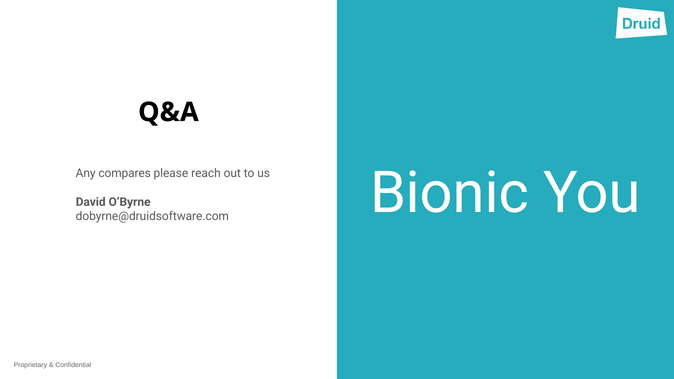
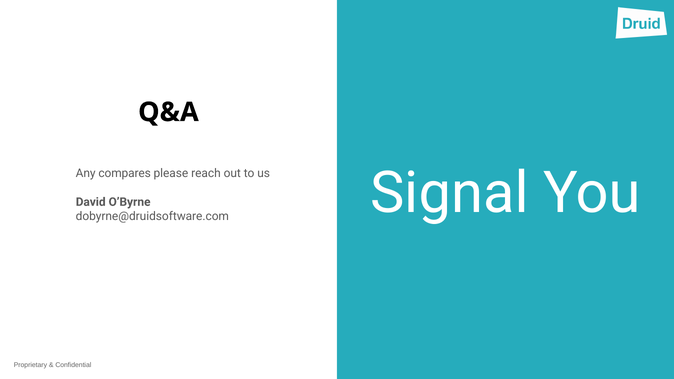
Bionic: Bionic -> Signal (449, 193)
